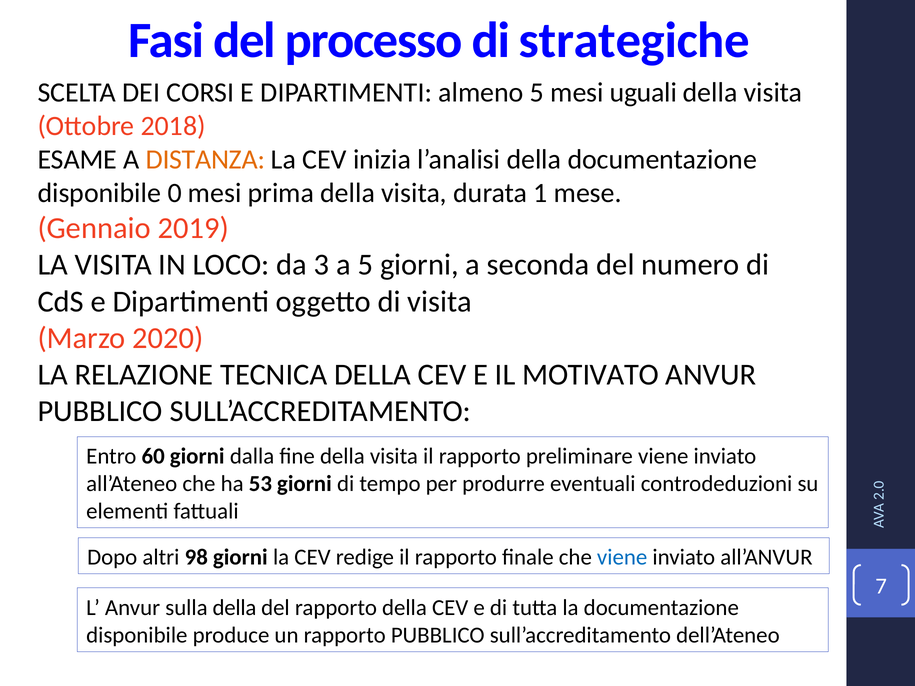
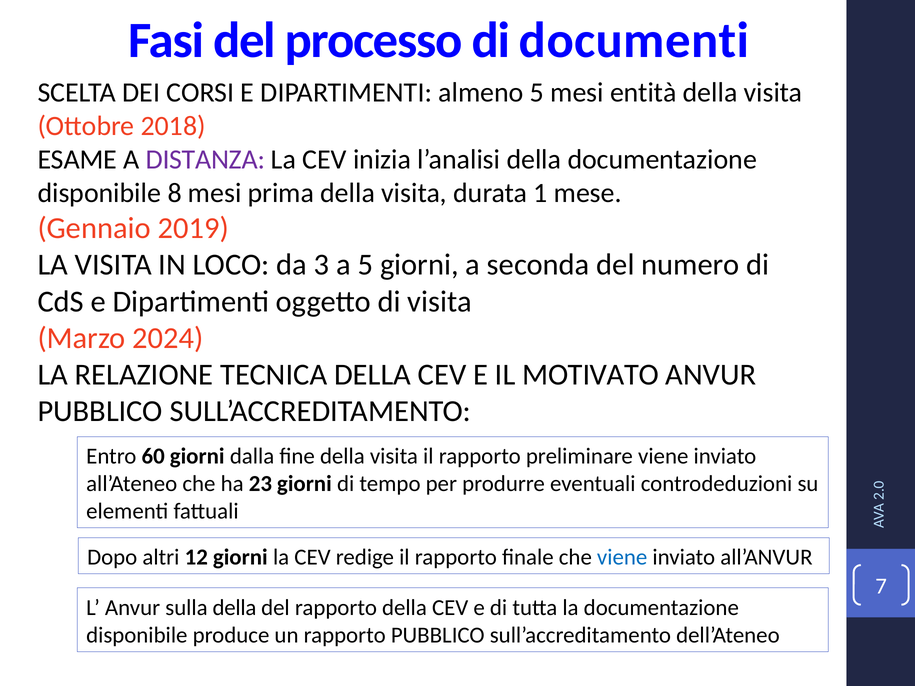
strategiche: strategiche -> documenti (634, 40)
uguali: uguali -> entità (643, 93)
DISTANZA colour: orange -> purple (205, 160)
disponibile 0: 0 -> 8 (175, 193)
2020: 2020 -> 2024 (168, 338)
53: 53 -> 23 (260, 484)
98: 98 -> 12 (196, 558)
